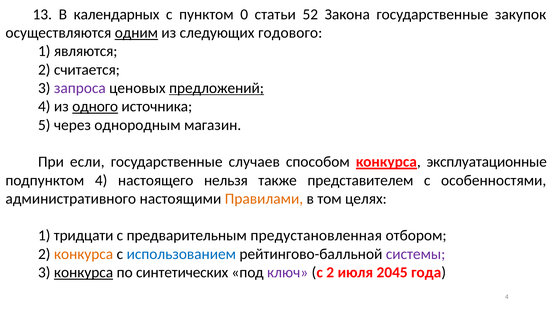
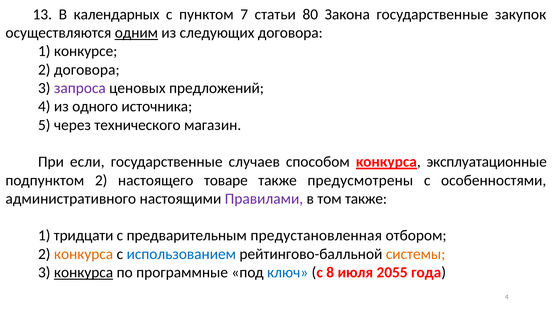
0: 0 -> 7 (244, 14)
52: 52 -> 80 (310, 14)
следующих годового: годового -> договора (290, 33)
являются: являются -> конкурсе (86, 51)
2 считается: считается -> договора (87, 70)
предложений underline: present -> none (216, 88)
одного underline: present -> none (95, 106)
однородным: однородным -> технического (138, 125)
подпунктом 4: 4 -> 2 (101, 180)
нельзя: нельзя -> товаре (226, 180)
представителем: представителем -> предусмотрены (360, 180)
Правилами colour: orange -> purple (264, 198)
том целях: целях -> также (366, 198)
системы colour: purple -> orange (416, 254)
синтетических: синтетических -> программные (182, 272)
ключ colour: purple -> blue (288, 272)
с 2: 2 -> 8 (330, 272)
2045: 2045 -> 2055 (392, 272)
